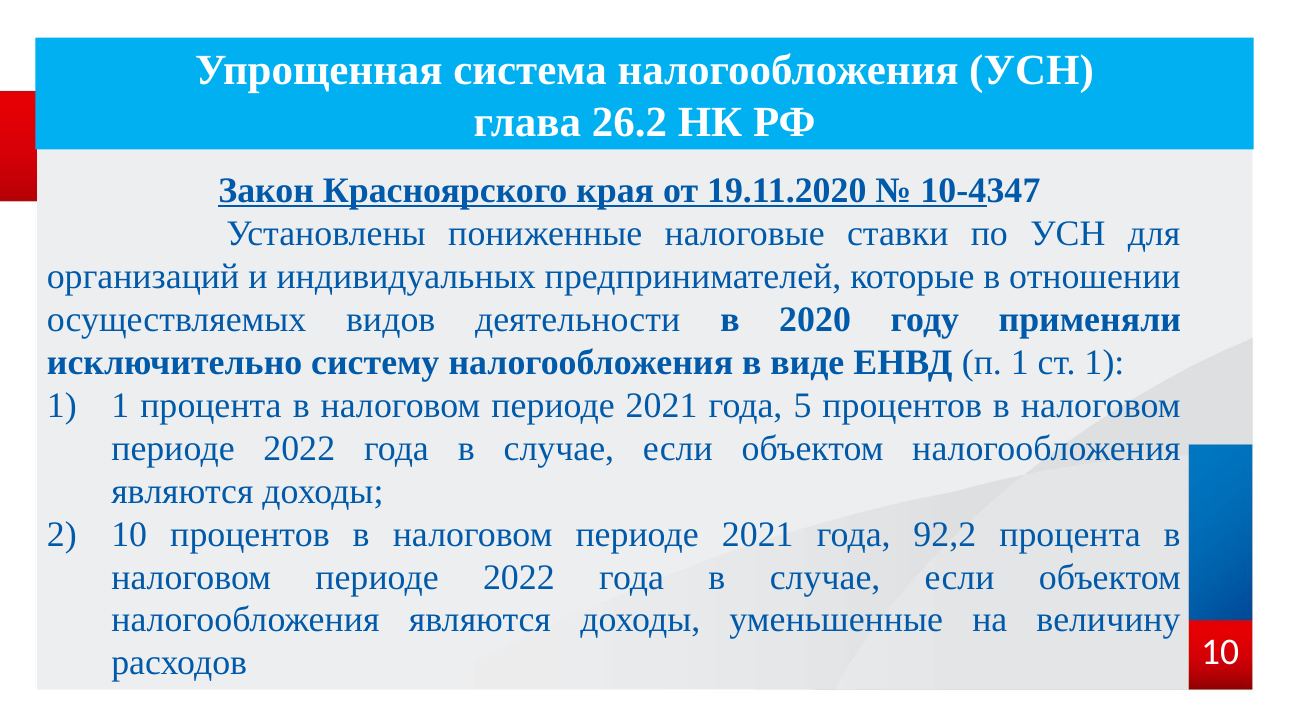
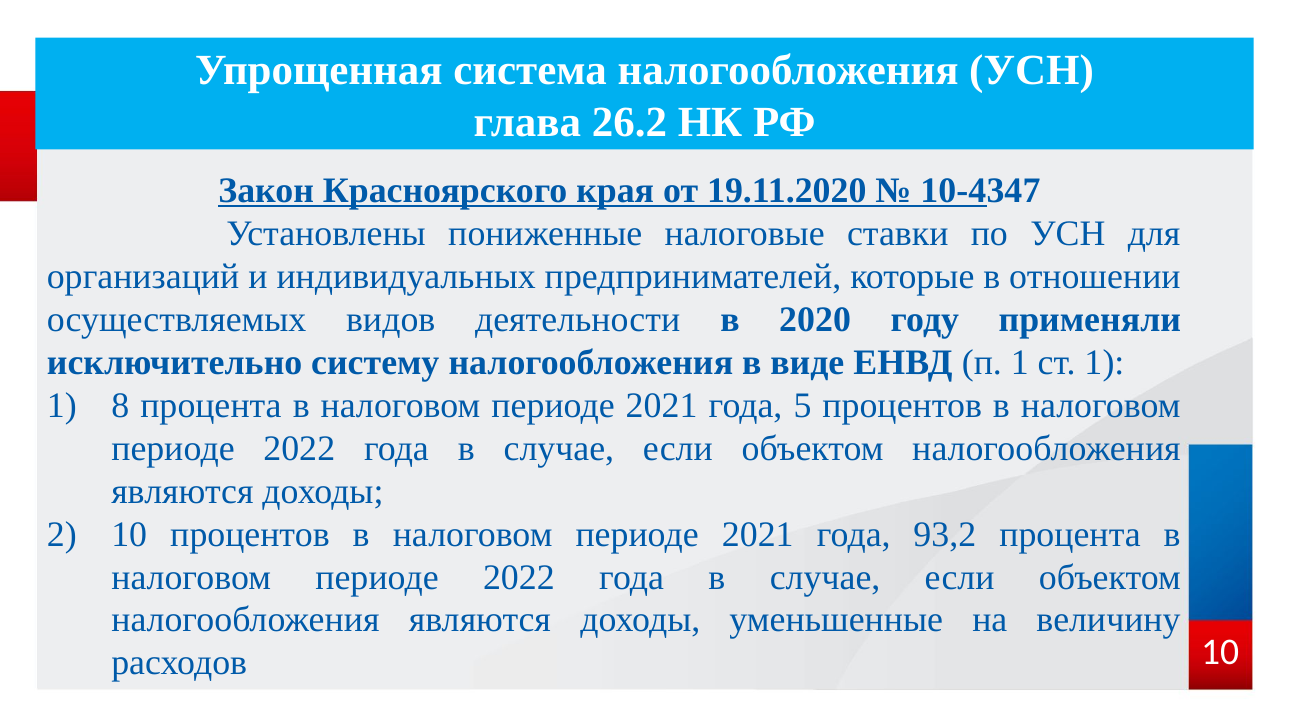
1: 1 -> 8 (120, 405)
92,2: 92,2 -> 93,2 (945, 534)
